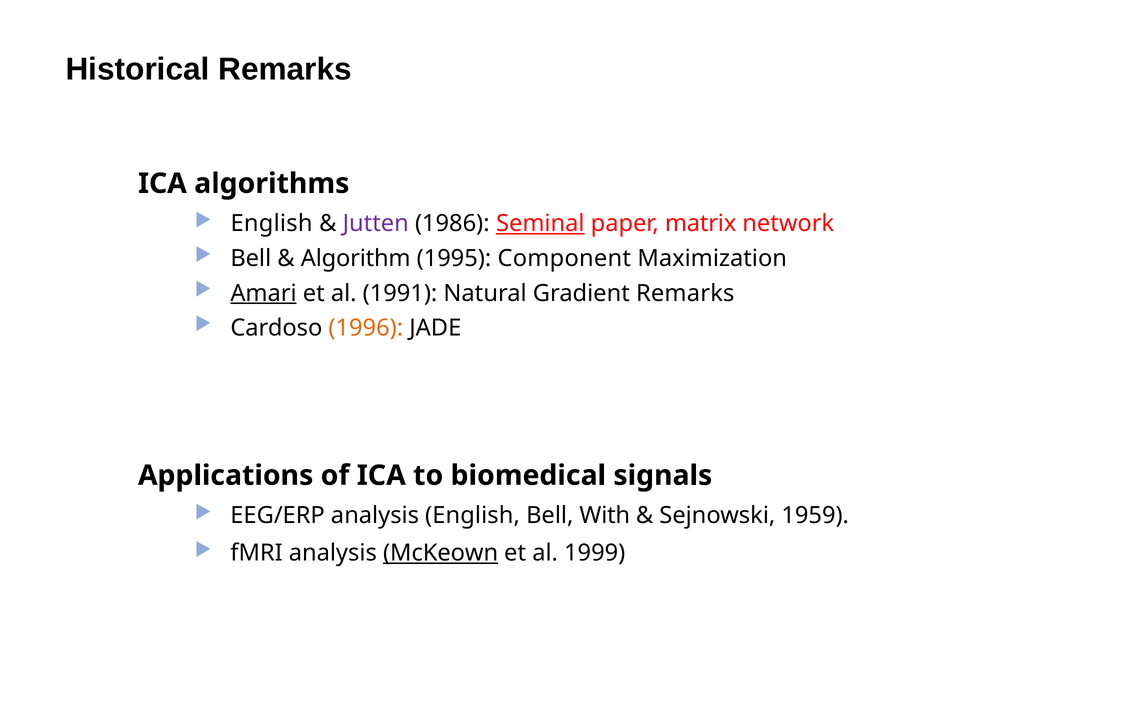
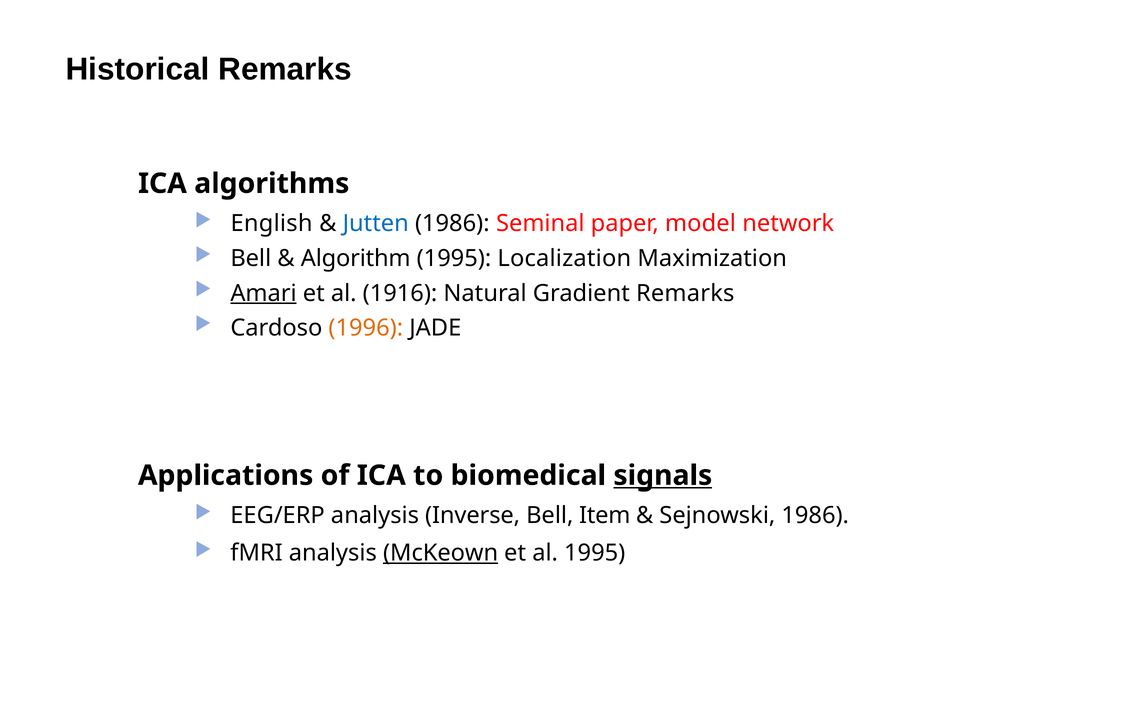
Jutten colour: purple -> blue (376, 224)
Seminal underline: present -> none (540, 224)
matrix: matrix -> model (700, 224)
Component: Component -> Localization (564, 259)
1991: 1991 -> 1916 (400, 293)
signals underline: none -> present (663, 476)
analysis English: English -> Inverse (473, 516)
With: With -> Item (605, 516)
Sejnowski 1959: 1959 -> 1986 (815, 516)
al 1999: 1999 -> 1995 (595, 553)
